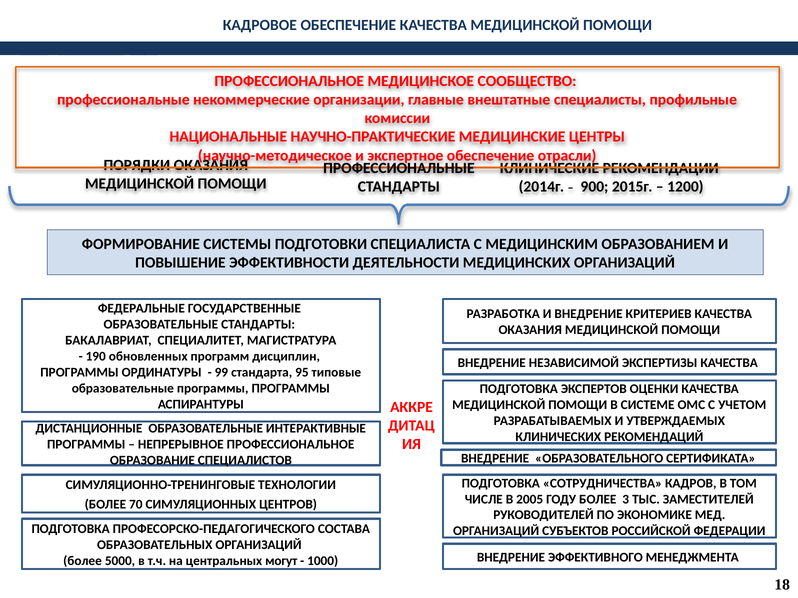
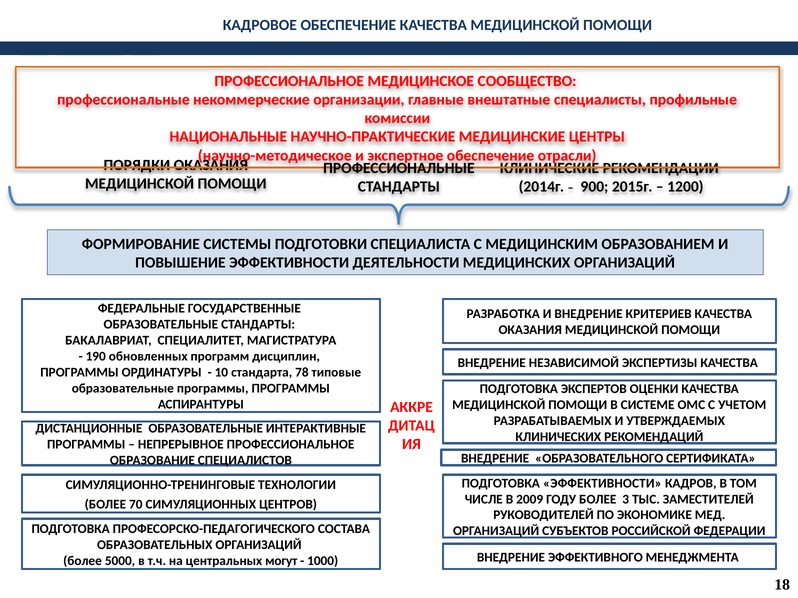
99: 99 -> 10 (221, 373)
95: 95 -> 78 (302, 373)
ПОДГОТОВКА СОТРУДНИЧЕСТВА: СОТРУДНИЧЕСТВА -> ЭФФЕКТИВНОСТИ (602, 484)
2005: 2005 -> 2009 (530, 500)
